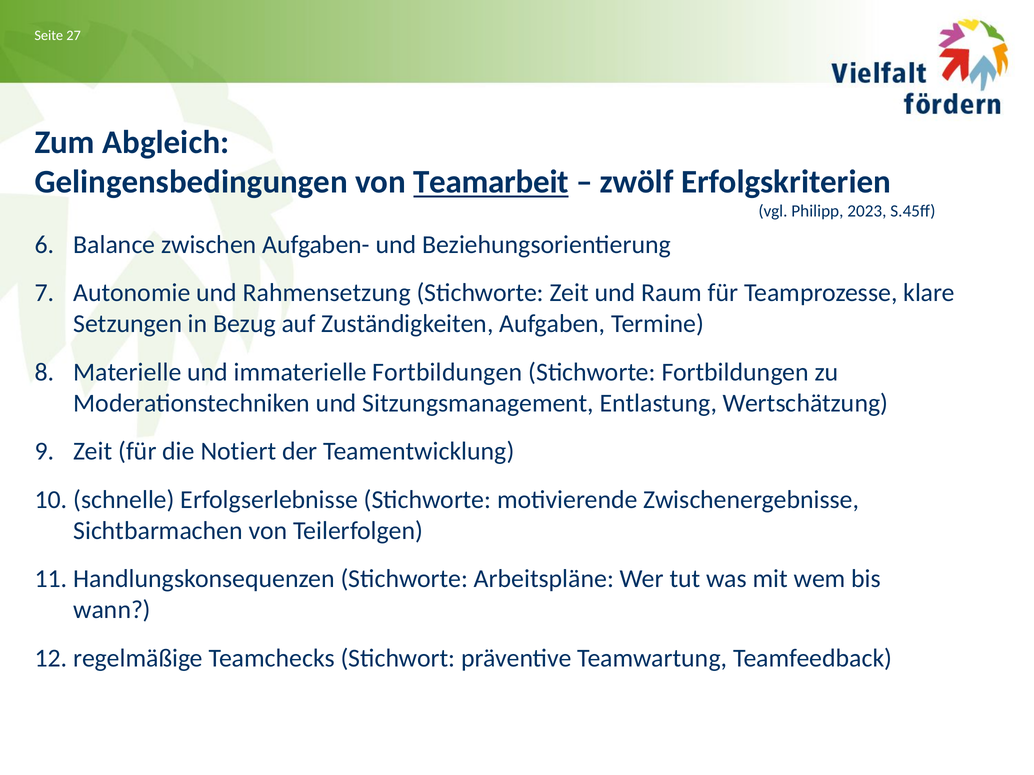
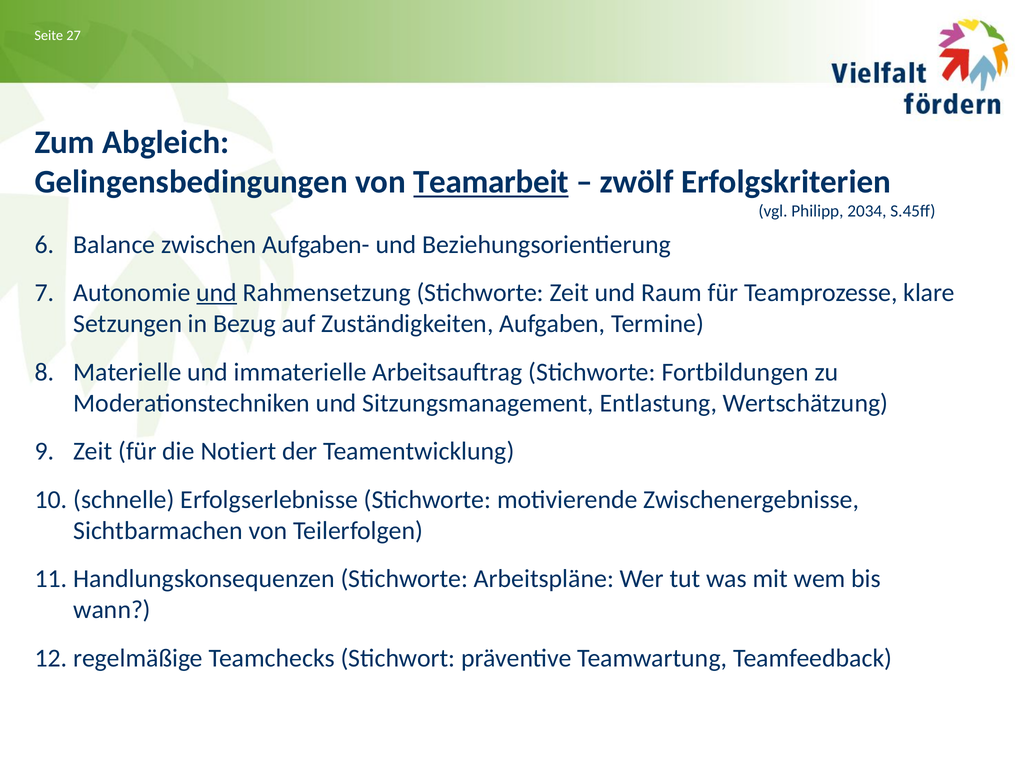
2023: 2023 -> 2034 (867, 211)
und underline: none -> present (217, 293)
immaterielle Fortbildungen: Fortbildungen -> Arbeitsauftrag (447, 372)
